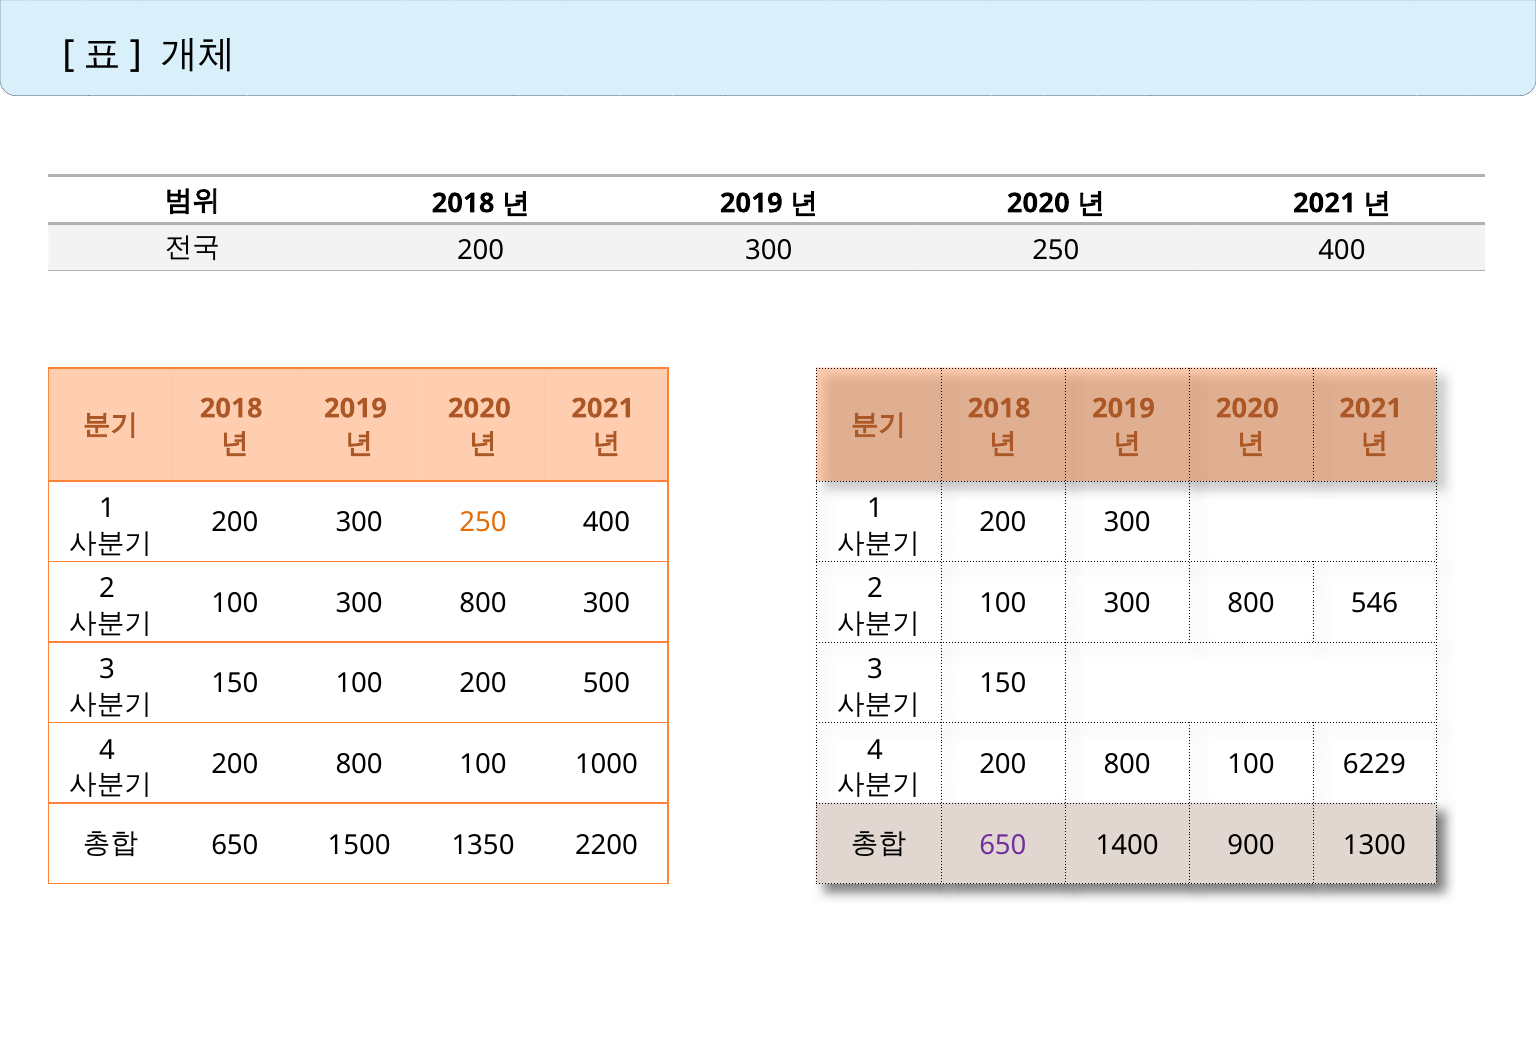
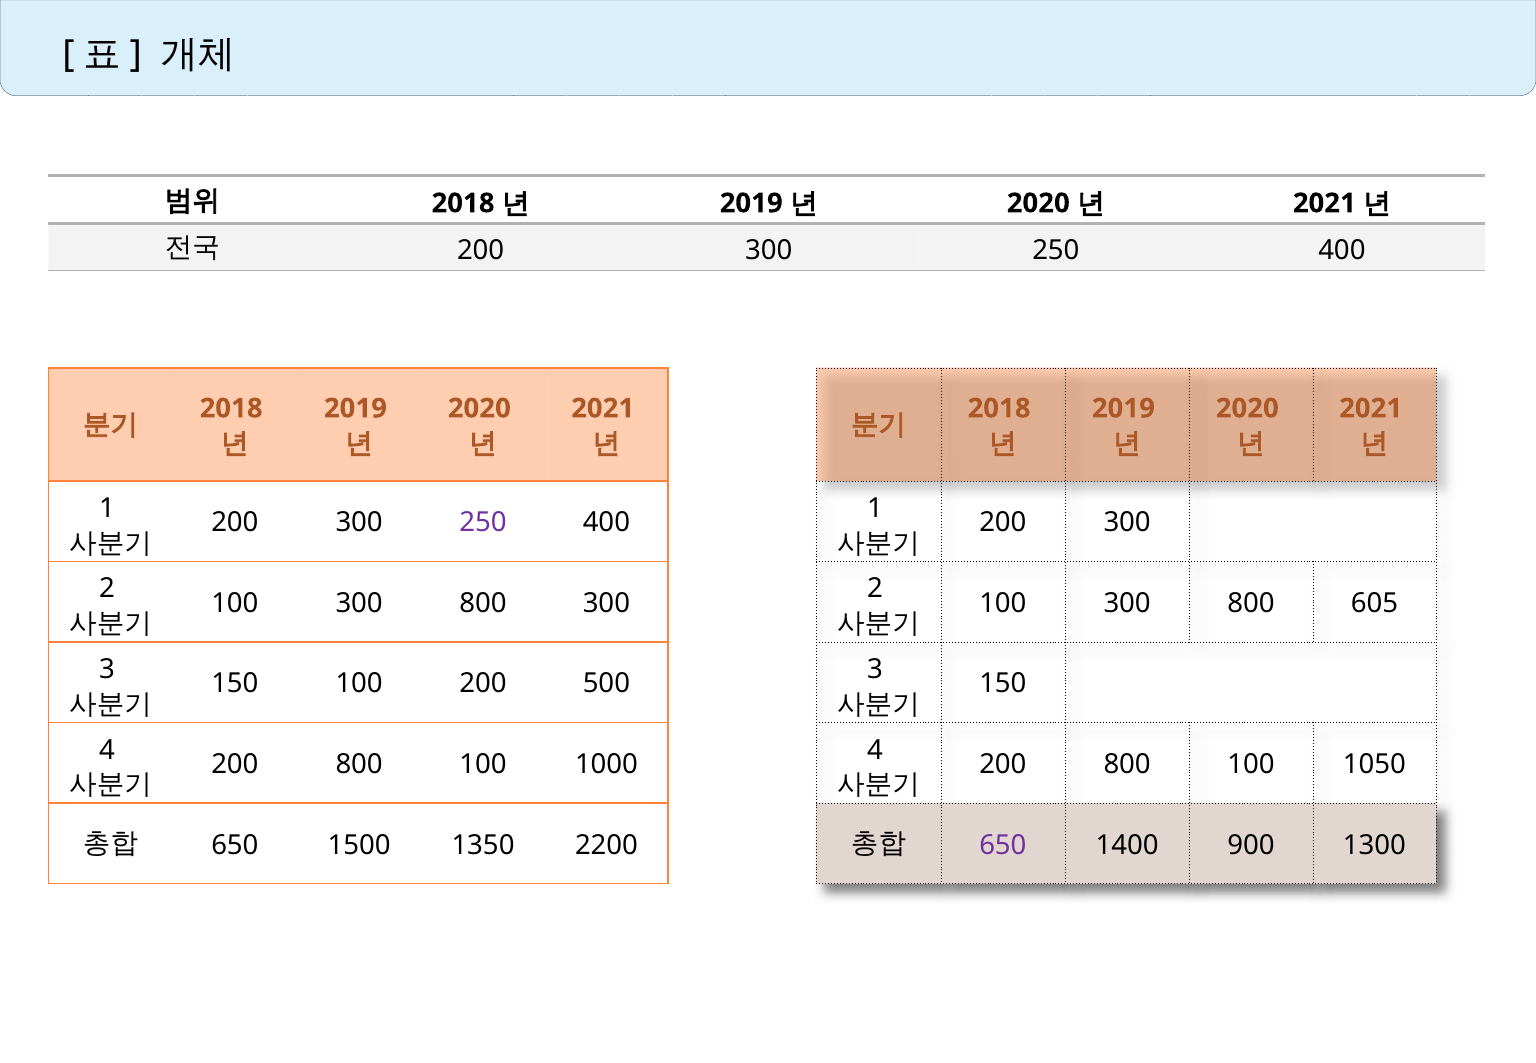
250 colour: orange -> purple (483, 523)
546: 546 -> 605 (1374, 603)
6229: 6229 -> 1050 (1374, 765)
